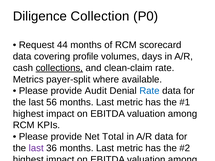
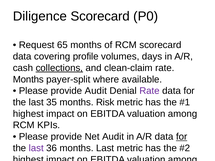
Diligence Collection: Collection -> Scorecard (100, 16)
44: 44 -> 65 (62, 45)
Metrics: Metrics -> Months (28, 79)
Rate colour: blue -> purple (150, 91)
56: 56 -> 35 (52, 102)
Last: Last -> Risk (105, 102)
Net Total: Total -> Audit (113, 137)
for underline: none -> present (182, 137)
